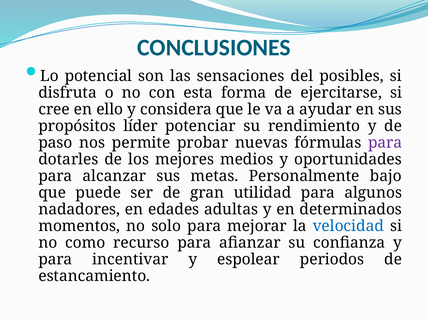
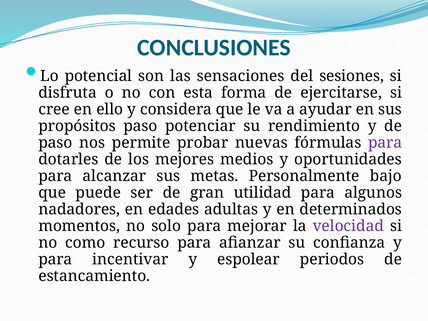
posibles: posibles -> sesiones (352, 76)
propósitos líder: líder -> paso (140, 126)
velocidad colour: blue -> purple (348, 226)
